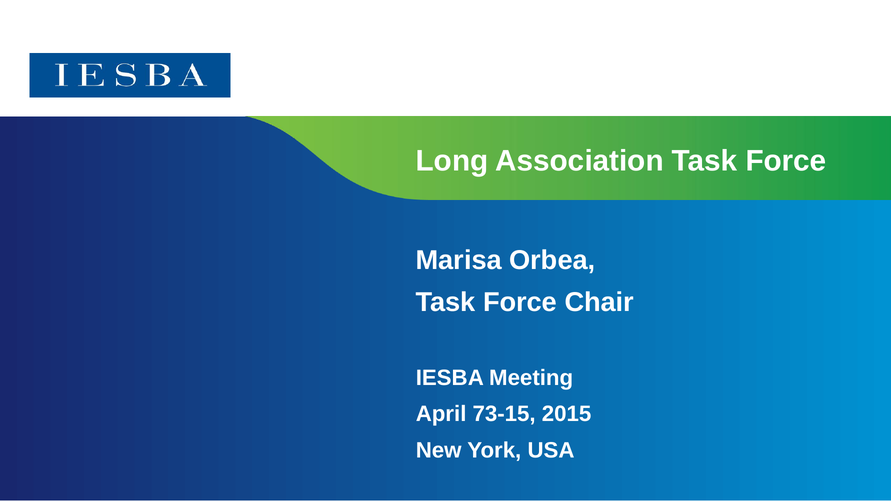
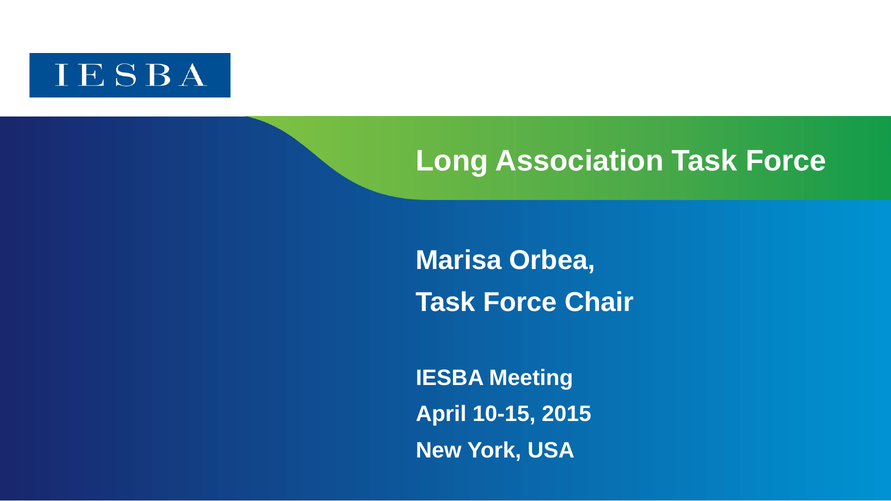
73-15: 73-15 -> 10-15 (504, 414)
